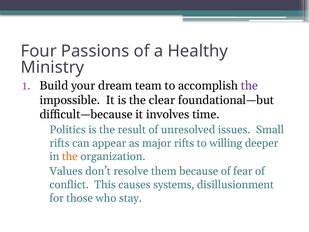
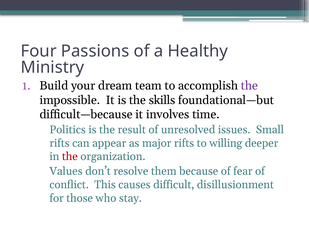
clear: clear -> skills (162, 100)
the colour: orange -> red (70, 156)
systems: systems -> difficult (174, 184)
